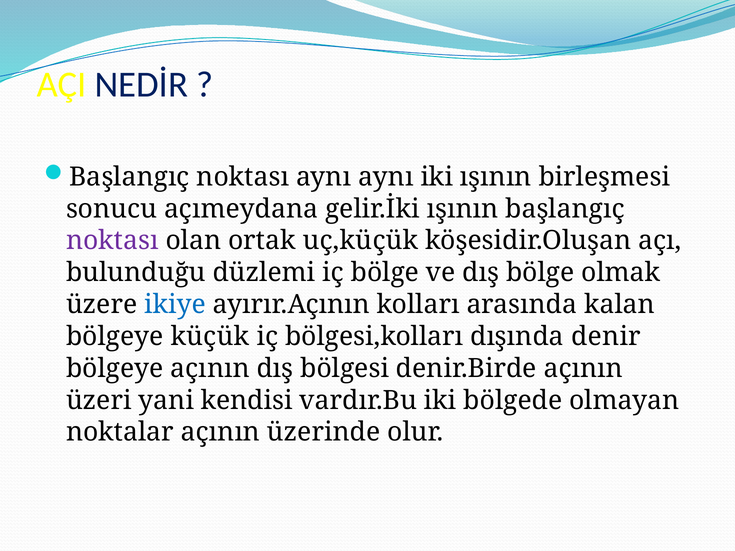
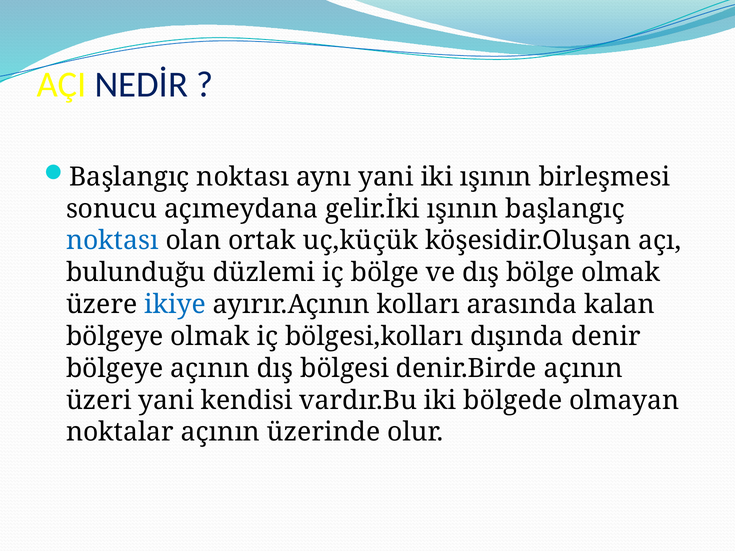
aynı aynı: aynı -> yani (386, 177)
noktası colour: purple -> blue (112, 241)
bölgeye küçük: küçük -> olmak (210, 337)
